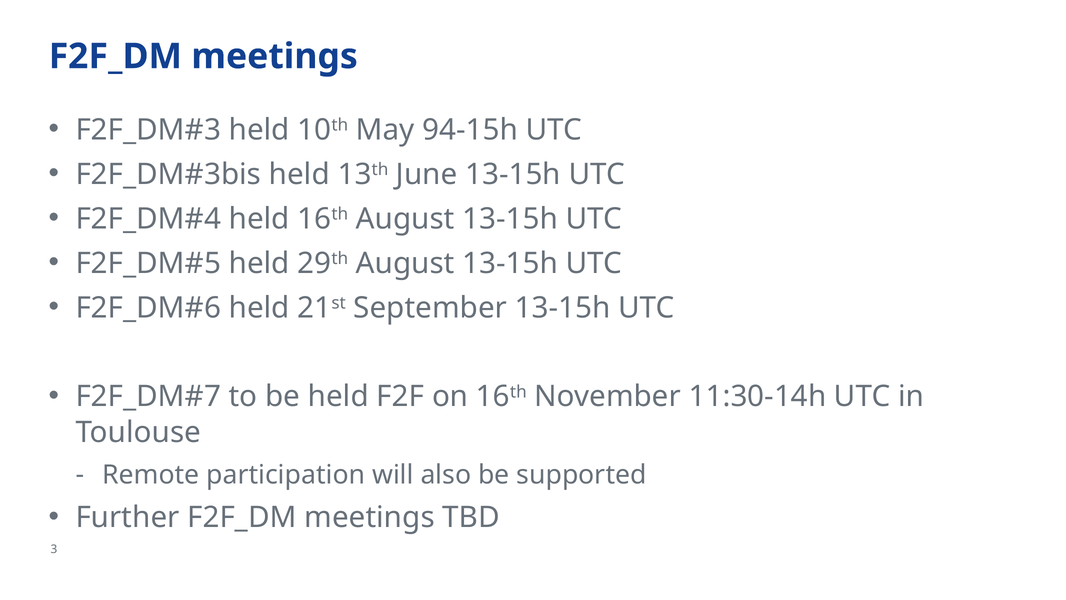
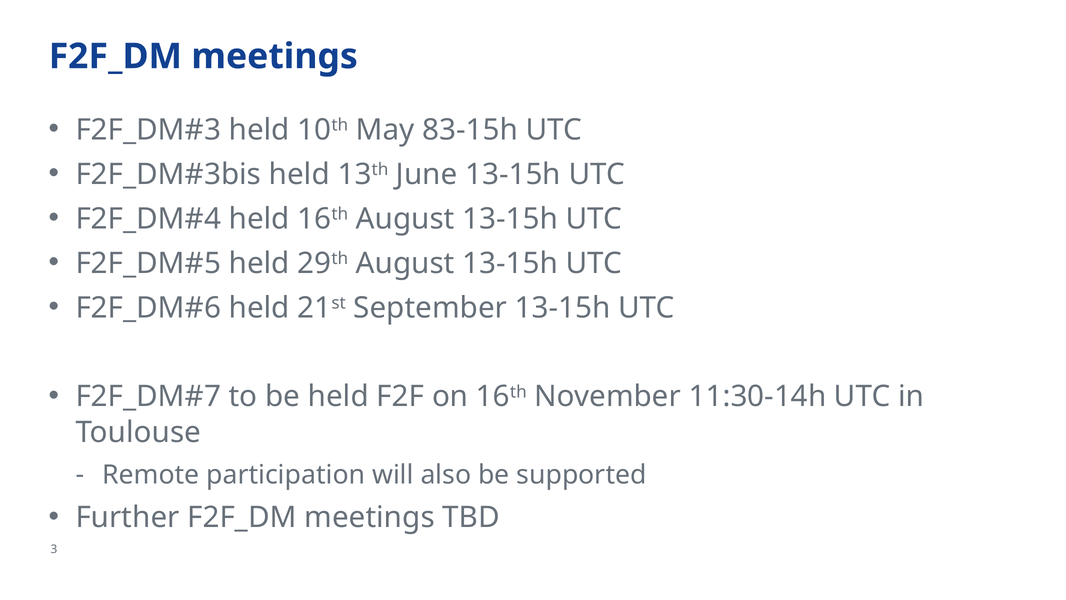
94-15h: 94-15h -> 83-15h (470, 130)
